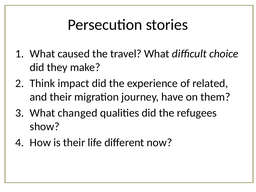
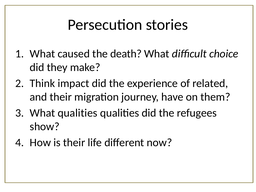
travel: travel -> death (126, 54)
What changed: changed -> qualities (78, 113)
